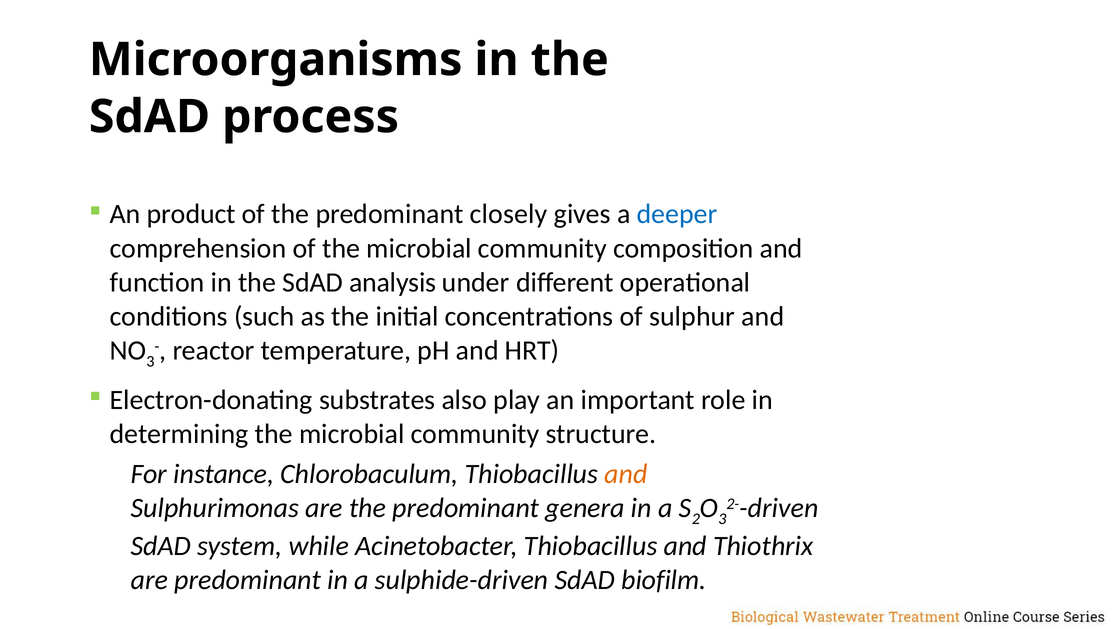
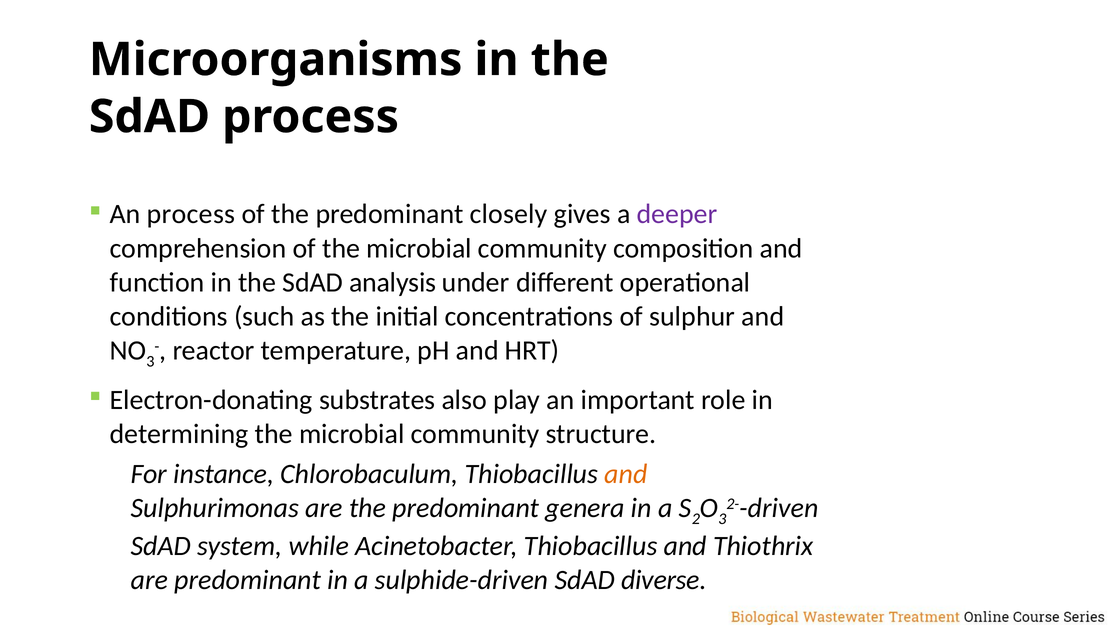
An product: product -> process (191, 214)
deeper colour: blue -> purple (677, 214)
biofilm: biofilm -> diverse (664, 580)
